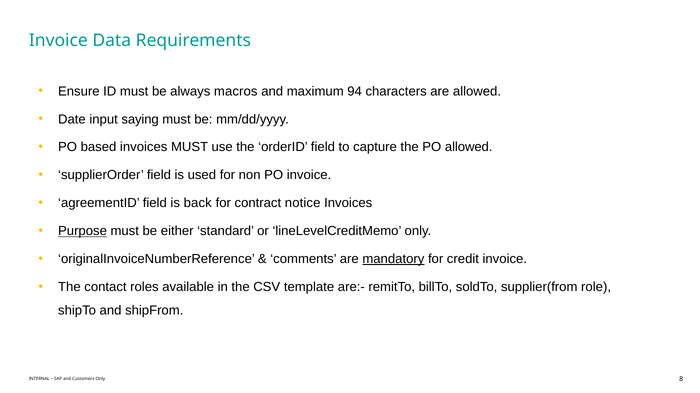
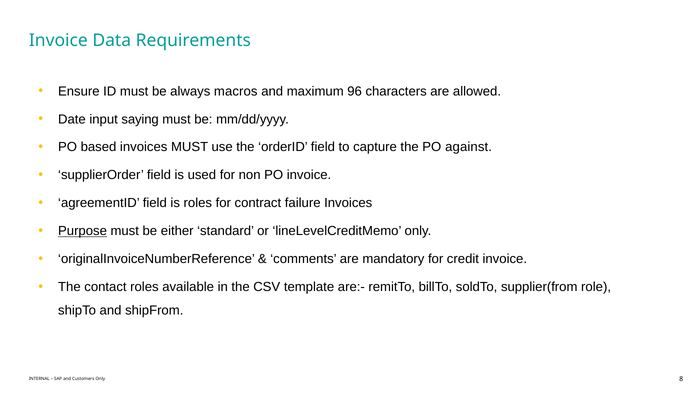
94: 94 -> 96 (355, 91)
PO allowed: allowed -> against (469, 147)
is back: back -> roles (198, 203)
notice: notice -> failure (303, 203)
mandatory underline: present -> none (393, 259)
